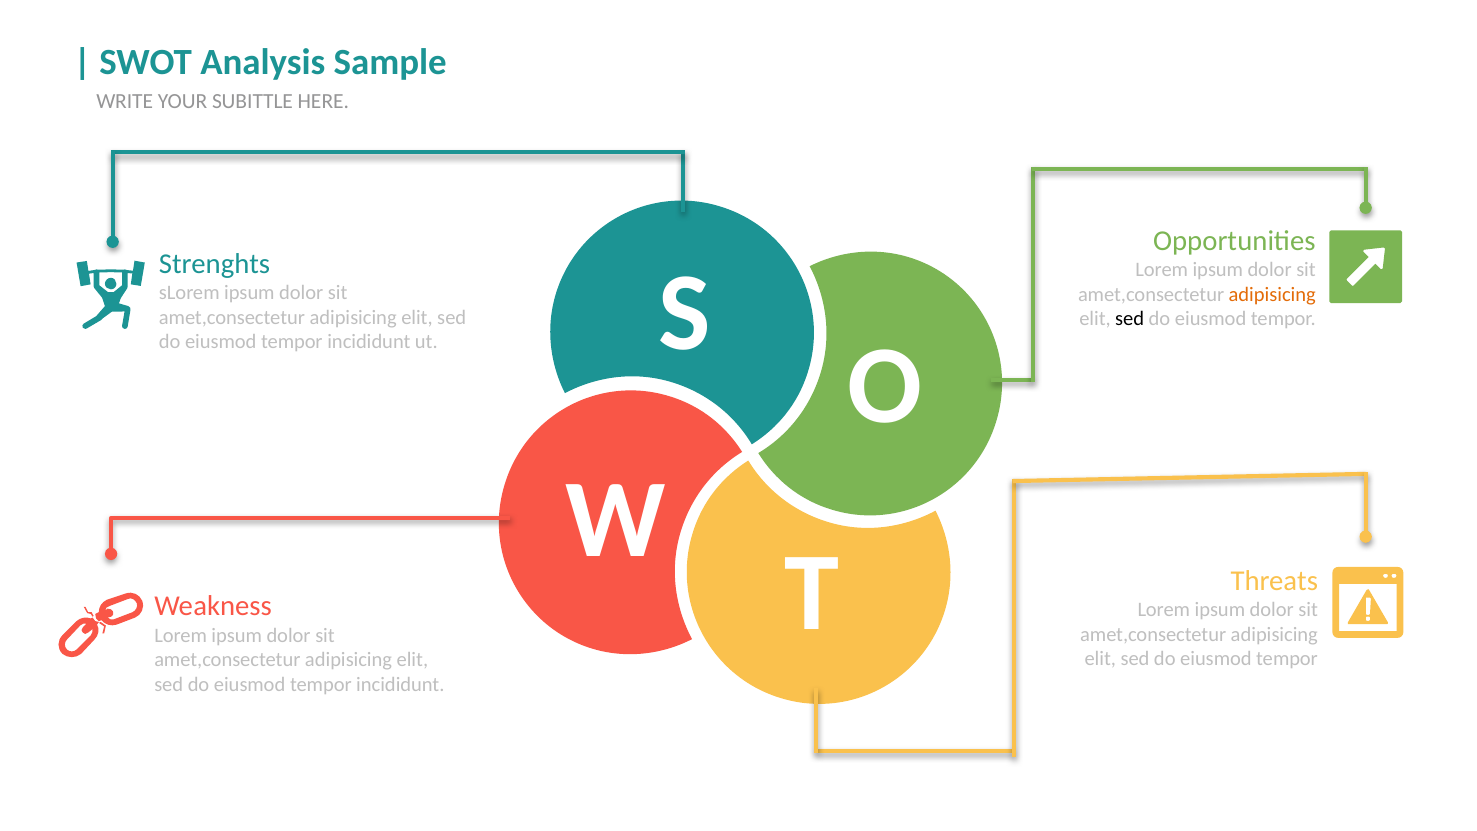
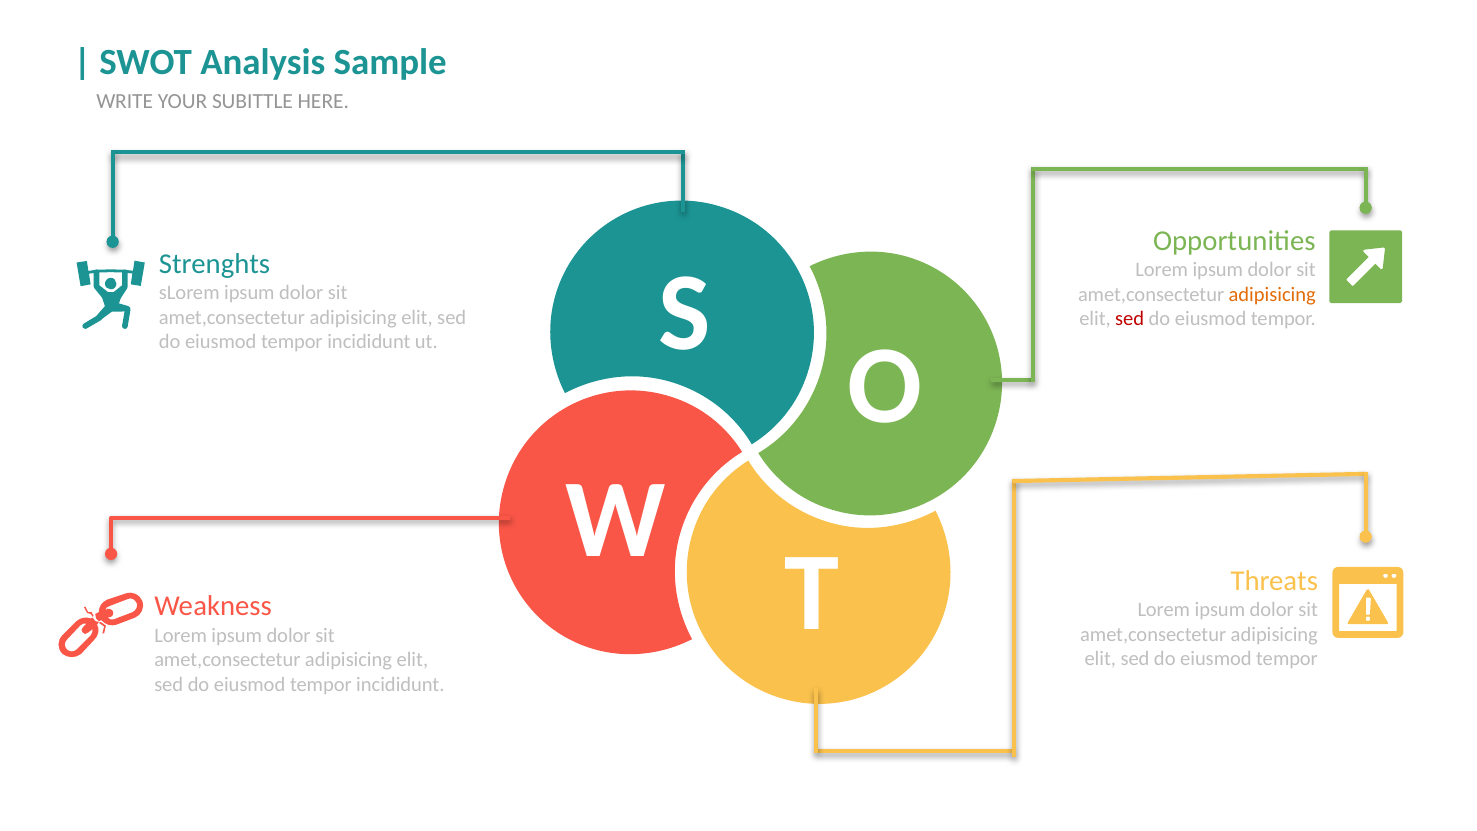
sed colour: black -> red (1130, 319)
